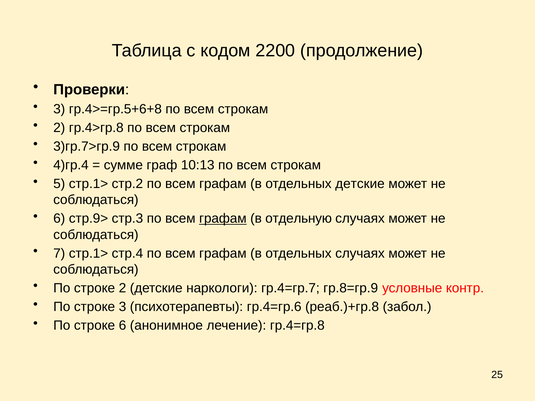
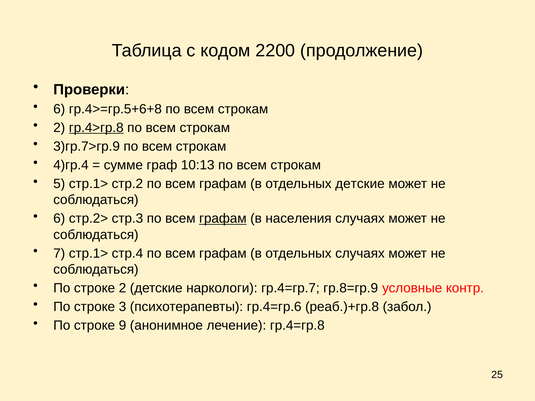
3: 3 -> 6 (59, 109)
гр.4>гр.8 underline: none -> present (96, 128)
стр.9>: стр.9> -> стр.2> (88, 219)
отдельную: отдельную -> населения (299, 219)
строке 6: 6 -> 9 (122, 326)
